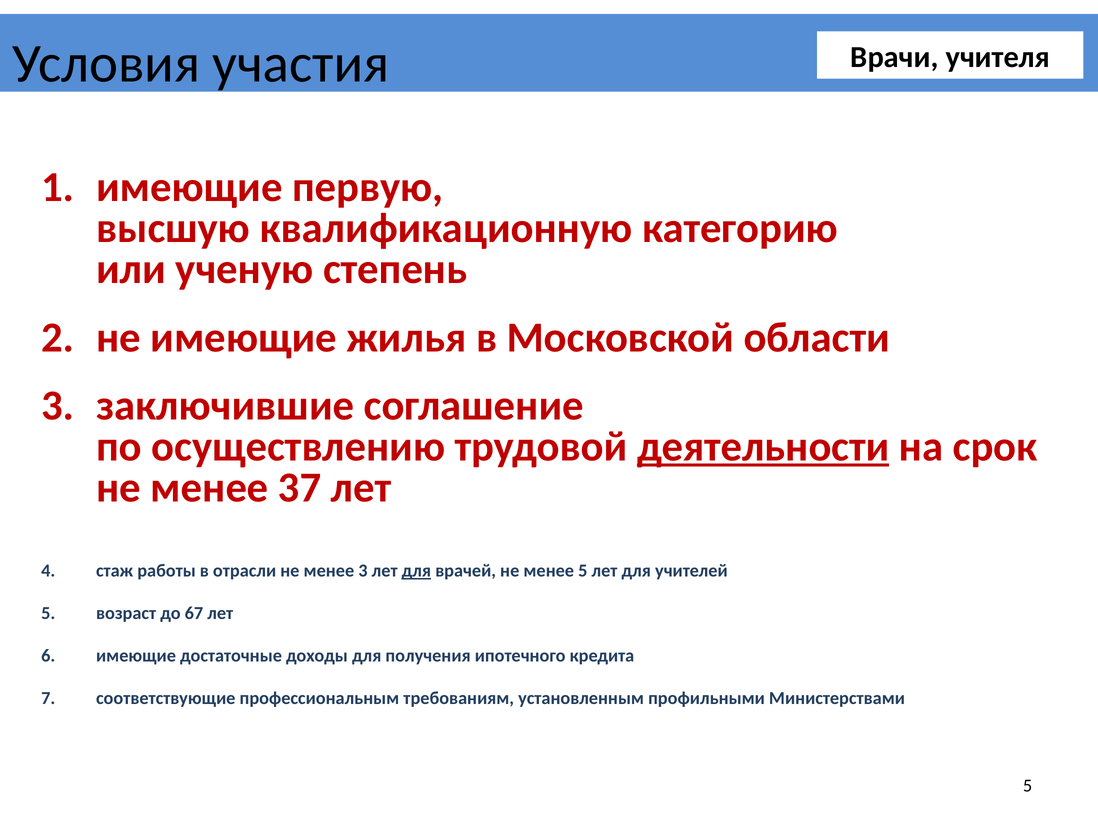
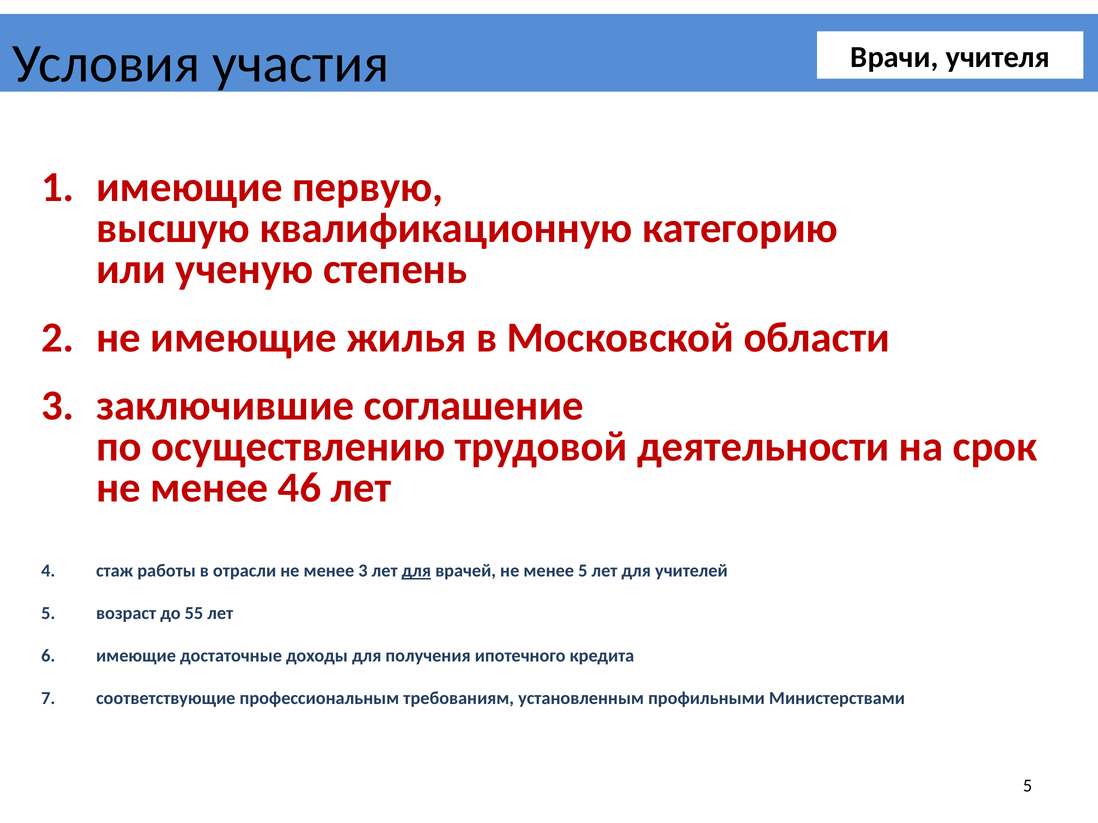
деятельности underline: present -> none (763, 447)
37: 37 -> 46 (300, 488)
67: 67 -> 55 (194, 614)
